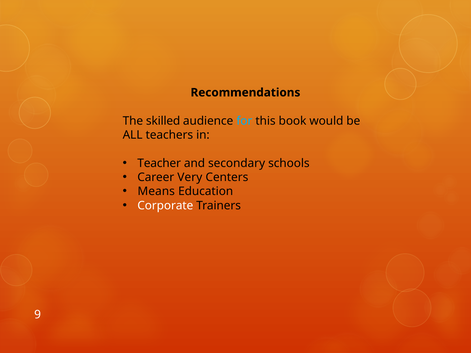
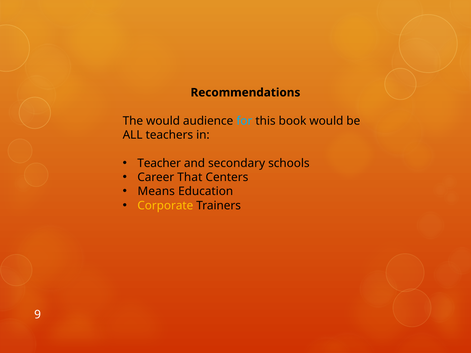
The skilled: skilled -> would (163, 121)
Very: Very -> That (190, 177)
Corporate colour: white -> yellow (165, 206)
